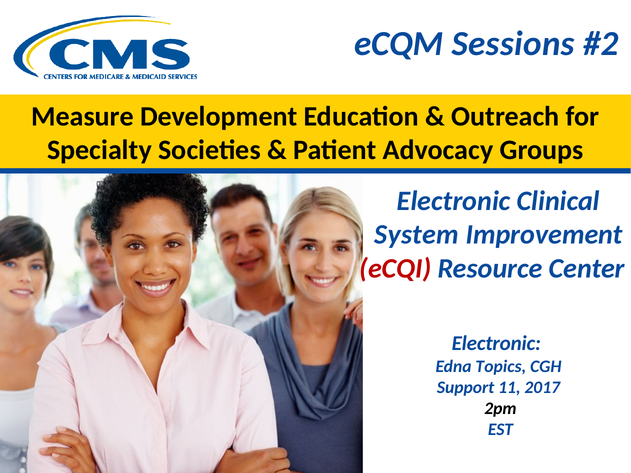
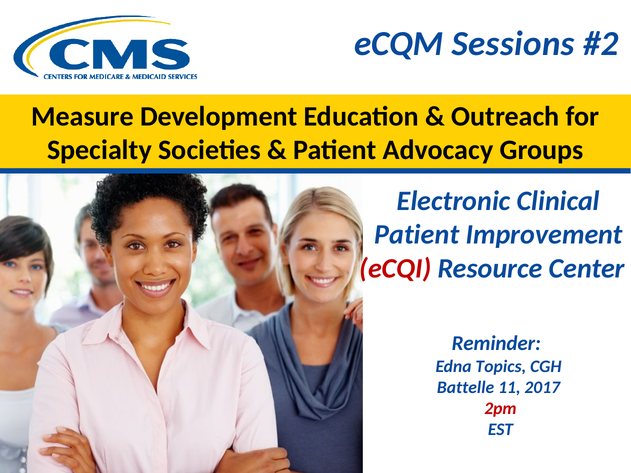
System: System -> Patient (417, 235)
Electronic: Electronic -> Reminder (496, 344)
Support: Support -> Battelle (466, 387)
2pm colour: black -> red (500, 409)
